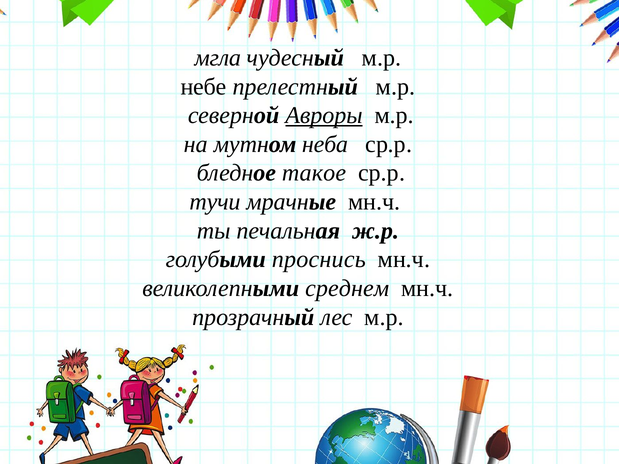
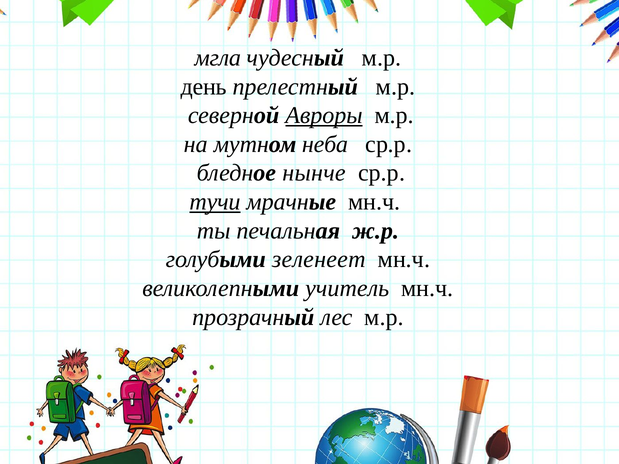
небе: небе -> день (204, 87)
такое: такое -> нынче (314, 173)
тучи underline: none -> present (215, 202)
проснись: проснись -> зеленеет (319, 260)
среднем: среднем -> учитель (347, 288)
